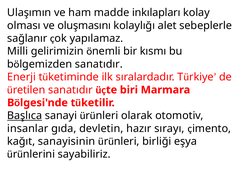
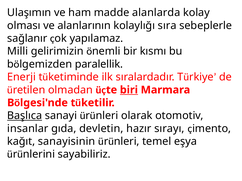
inkılapları: inkılapları -> alanlarda (156, 13)
oluşmasını: oluşmasını -> alanlarının (84, 26)
alet: alet -> sıra (167, 26)
sanatıdır: sanatıdır -> paralellik (99, 64)
sanatıdır: sanatıdır -> olmadan (70, 90)
biri underline: none -> present (129, 90)
birliği: birliği -> temel (157, 142)
